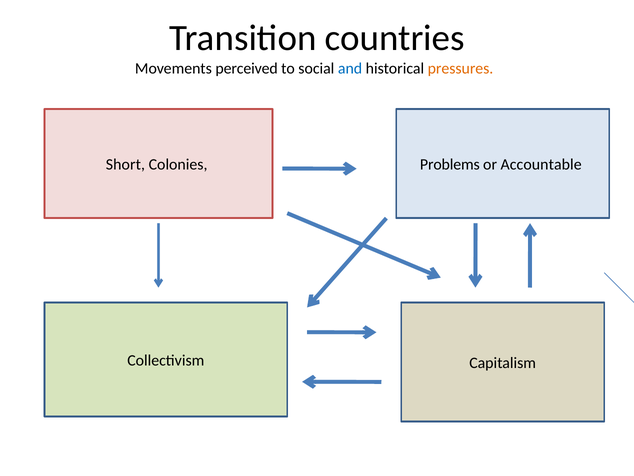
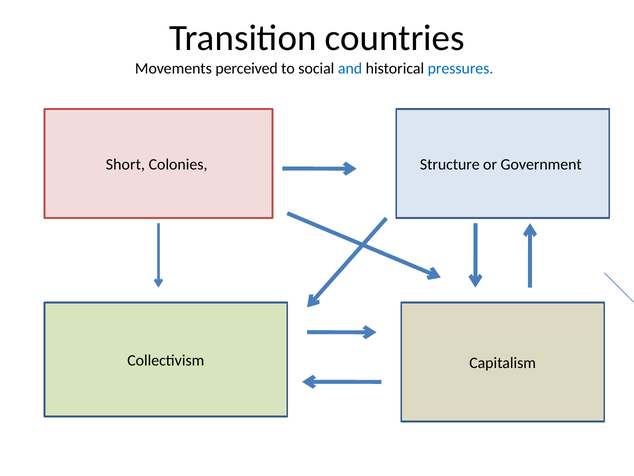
pressures colour: orange -> blue (461, 68)
Problems: Problems -> Structure (450, 165)
Accountable: Accountable -> Government (541, 165)
